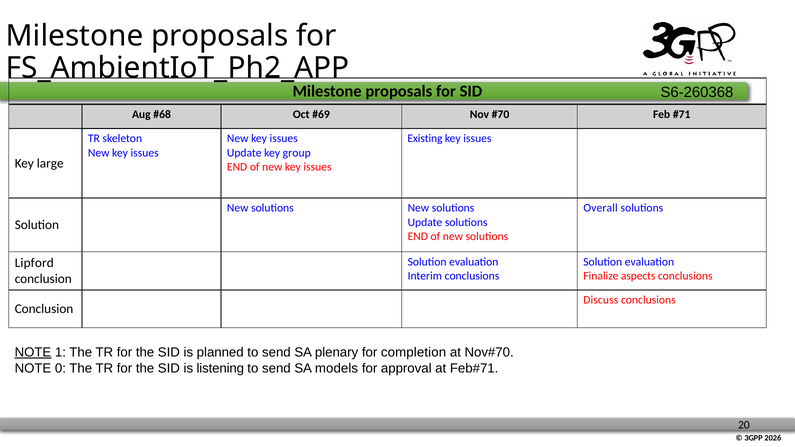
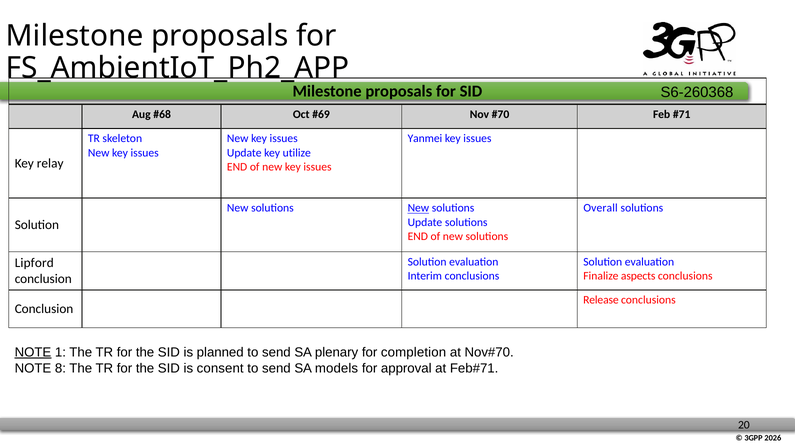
Existing: Existing -> Yanmei (425, 139)
group: group -> utilize (297, 153)
large: large -> relay (50, 163)
New underline: none -> present (418, 208)
Discuss: Discuss -> Release (601, 300)
0: 0 -> 8 (60, 368)
listening: listening -> consent (220, 368)
